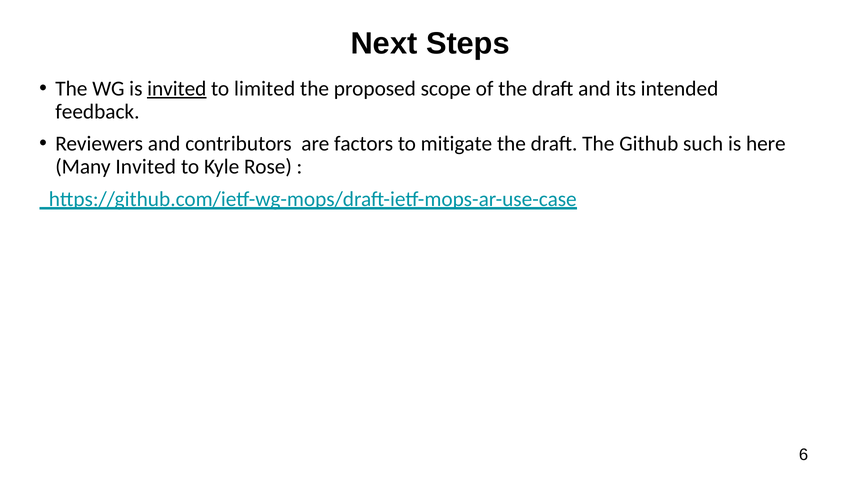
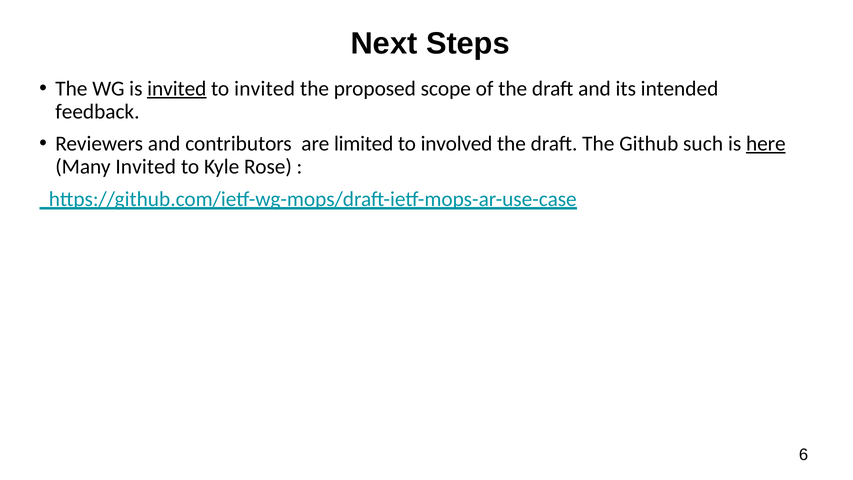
to limited: limited -> invited (265, 89)
factors: factors -> limited (364, 144)
mitigate: mitigate -> involved (457, 144)
here underline: none -> present (766, 144)
